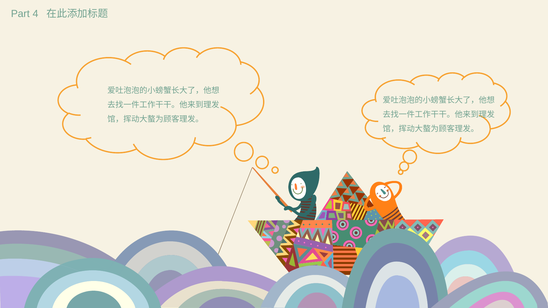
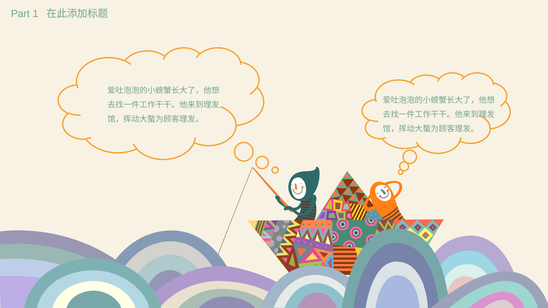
4: 4 -> 1 (35, 14)
